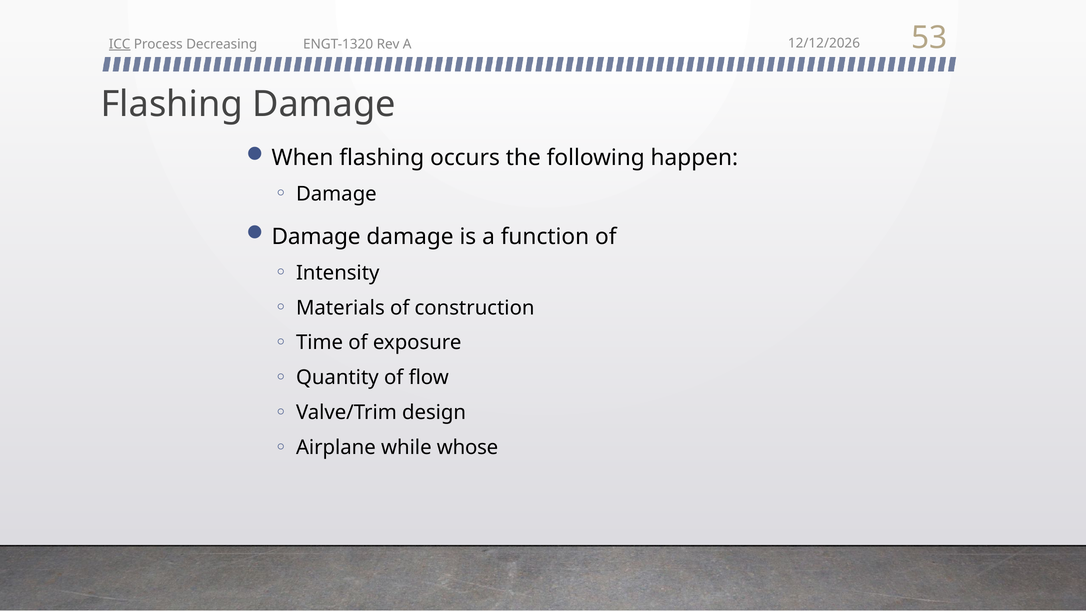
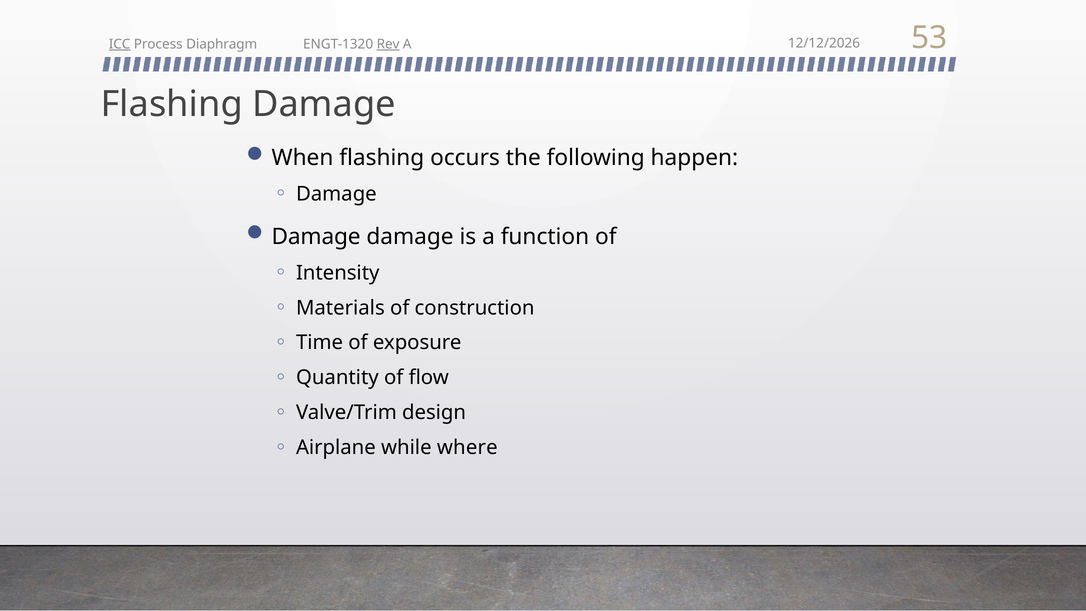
Decreasing: Decreasing -> Diaphragm (222, 44)
Rev underline: none -> present (388, 44)
whose: whose -> where (467, 448)
